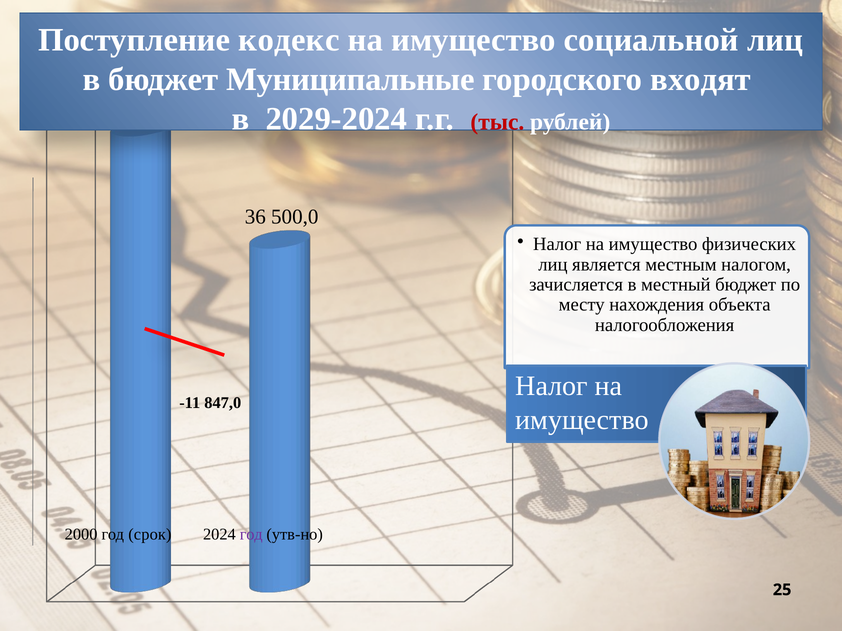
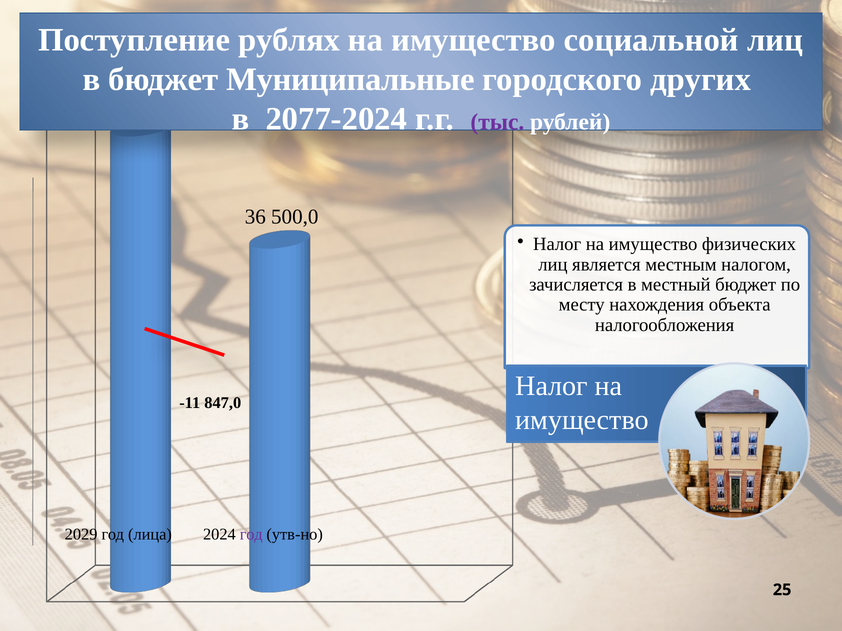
кодекс: кодекс -> рублях (289, 40)
входят: входят -> других (701, 79)
2029-2024: 2029-2024 -> 2077-2024 (336, 119)
тыс colour: red -> purple (497, 122)
2000: 2000 -> 2029 (81, 535)
срок: срок -> лица (150, 535)
